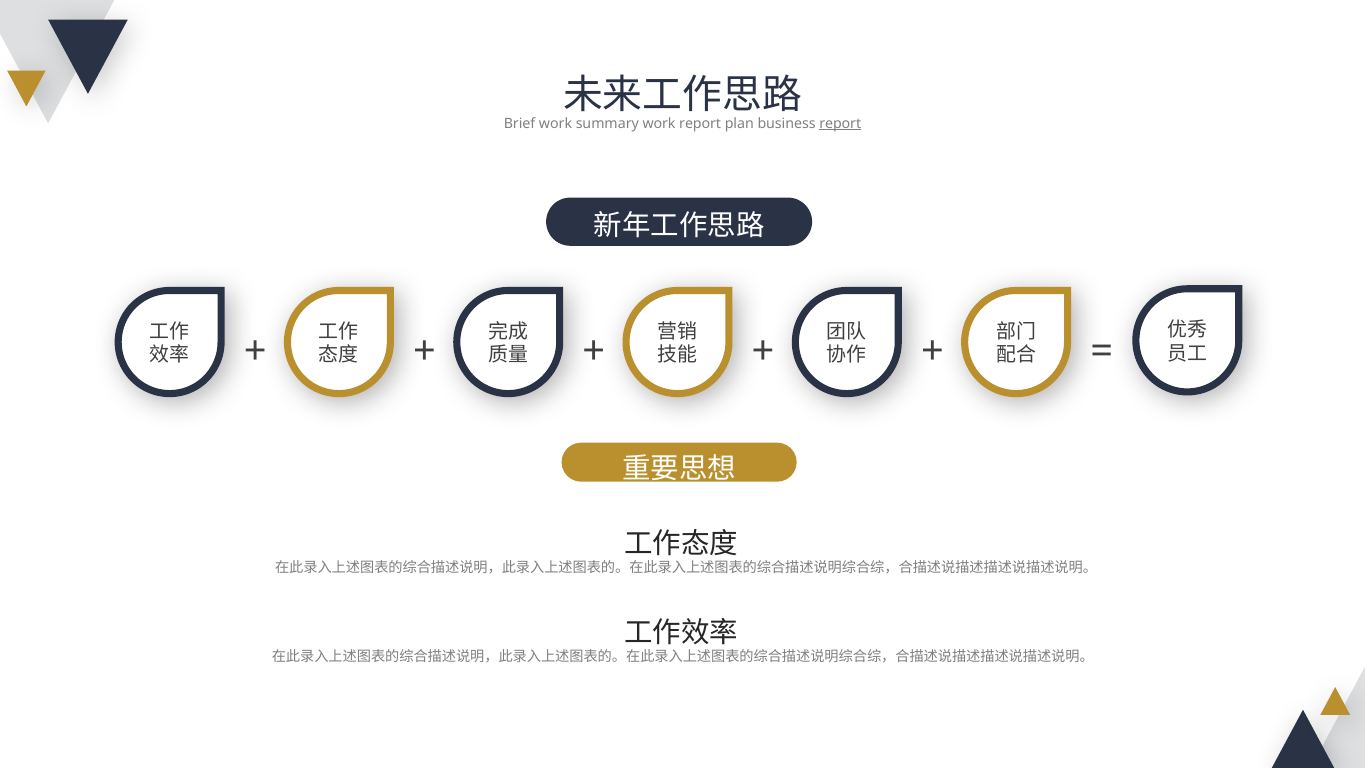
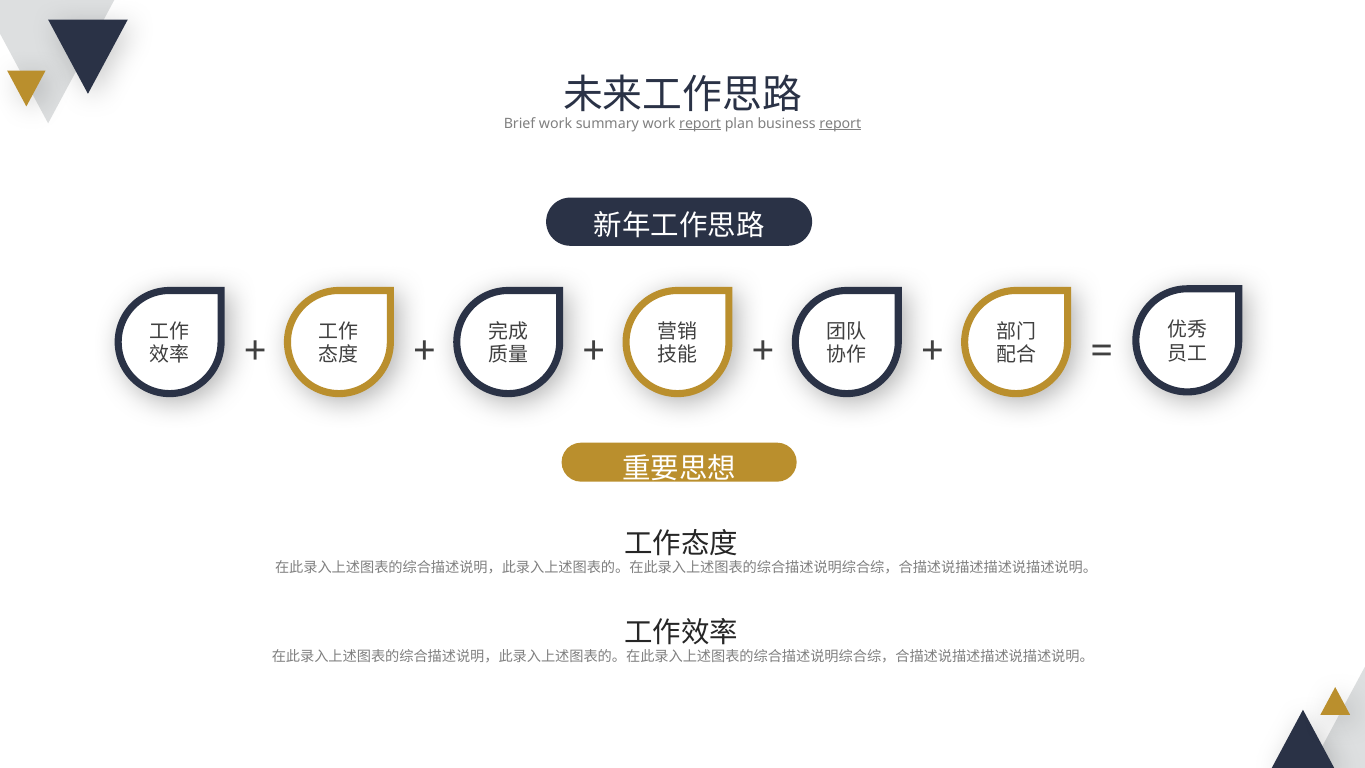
report underline: none -> present (700, 123)
